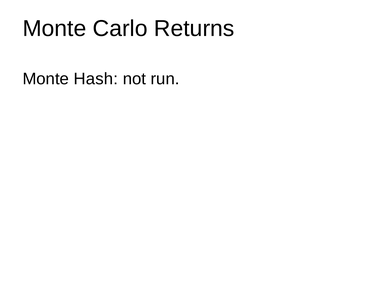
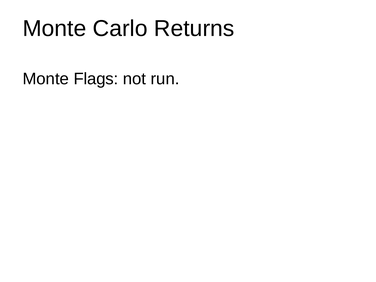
Hash: Hash -> Flags (96, 79)
